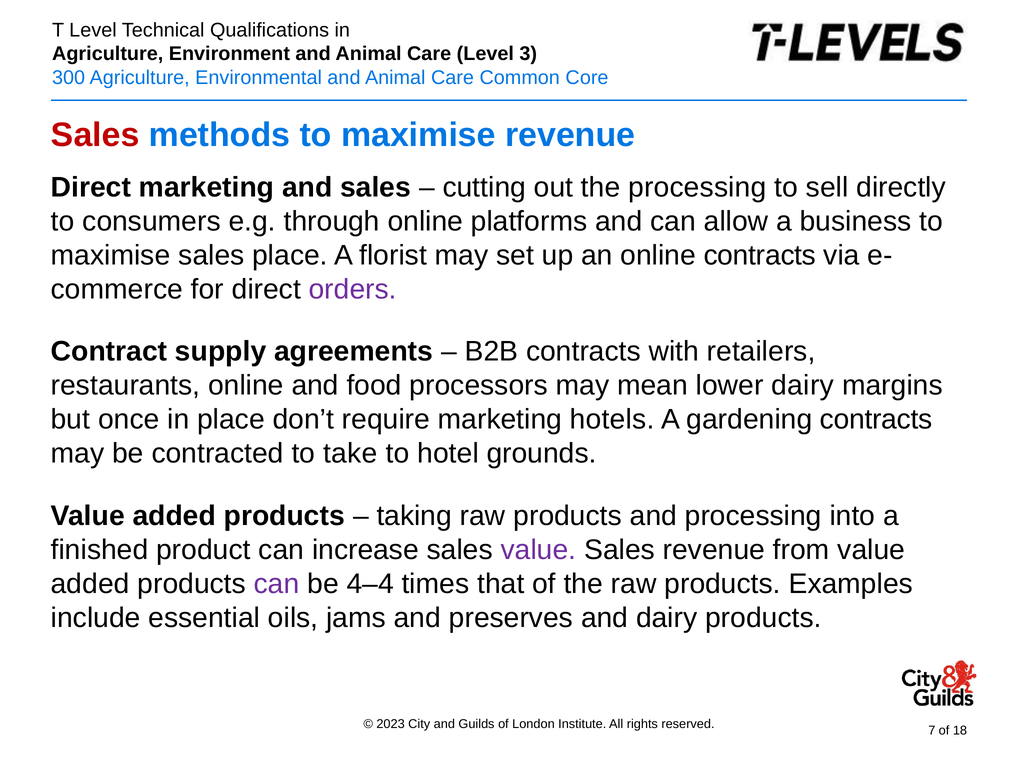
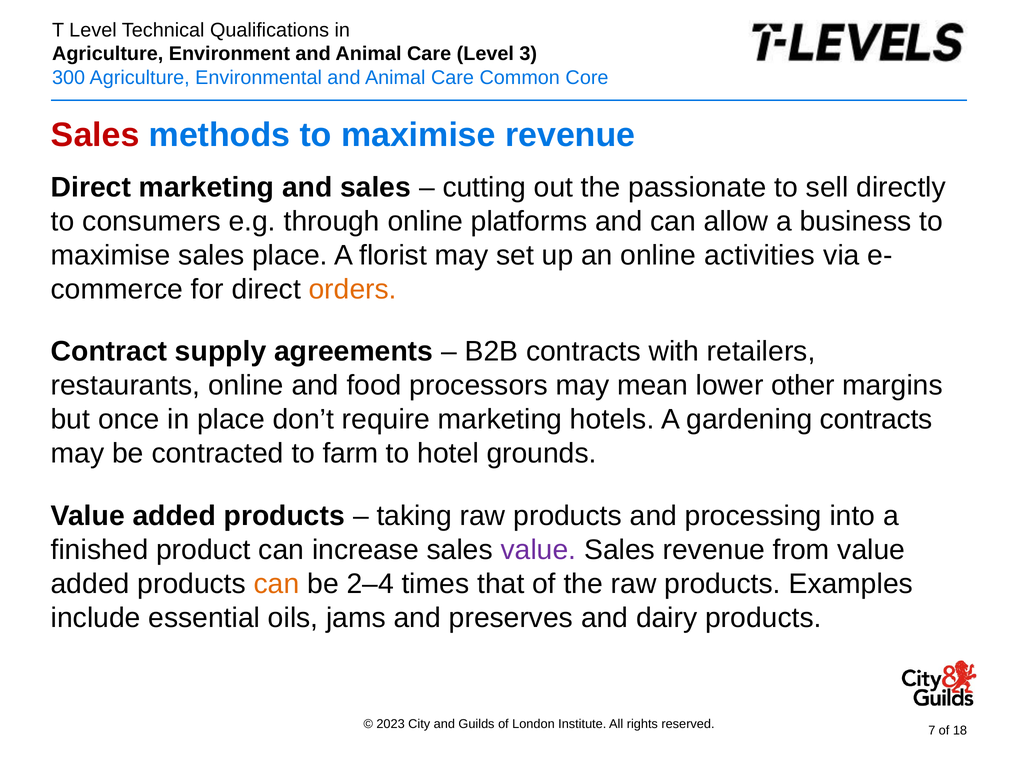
the processing: processing -> passionate (697, 187)
online contracts: contracts -> activities (760, 255)
orders colour: purple -> orange (353, 289)
lower dairy: dairy -> other (803, 385)
take: take -> farm (351, 453)
can colour: purple -> orange (277, 583)
4–4: 4–4 -> 2–4 (370, 583)
